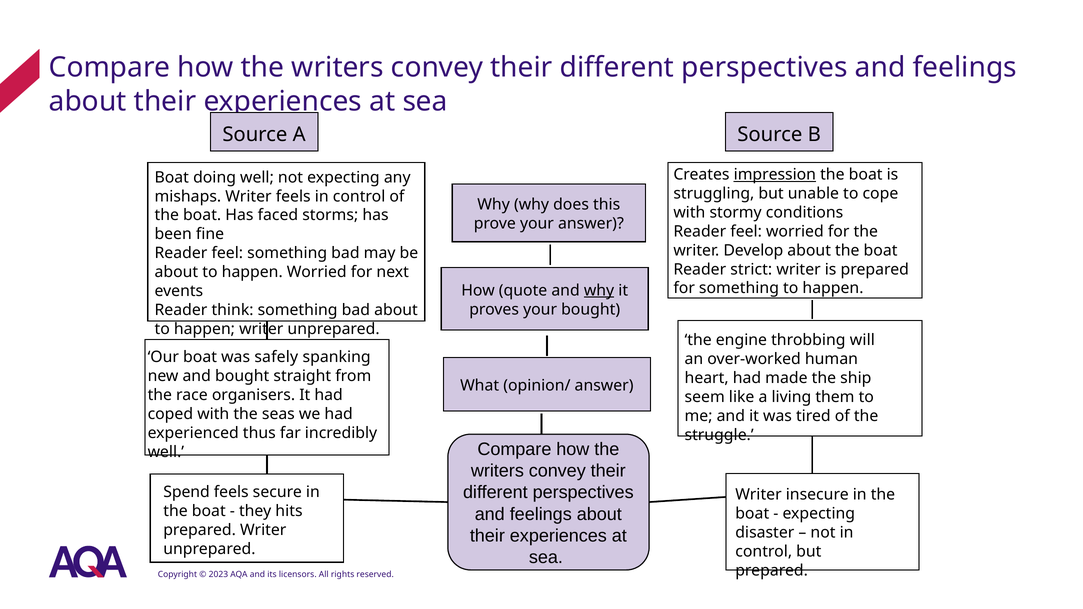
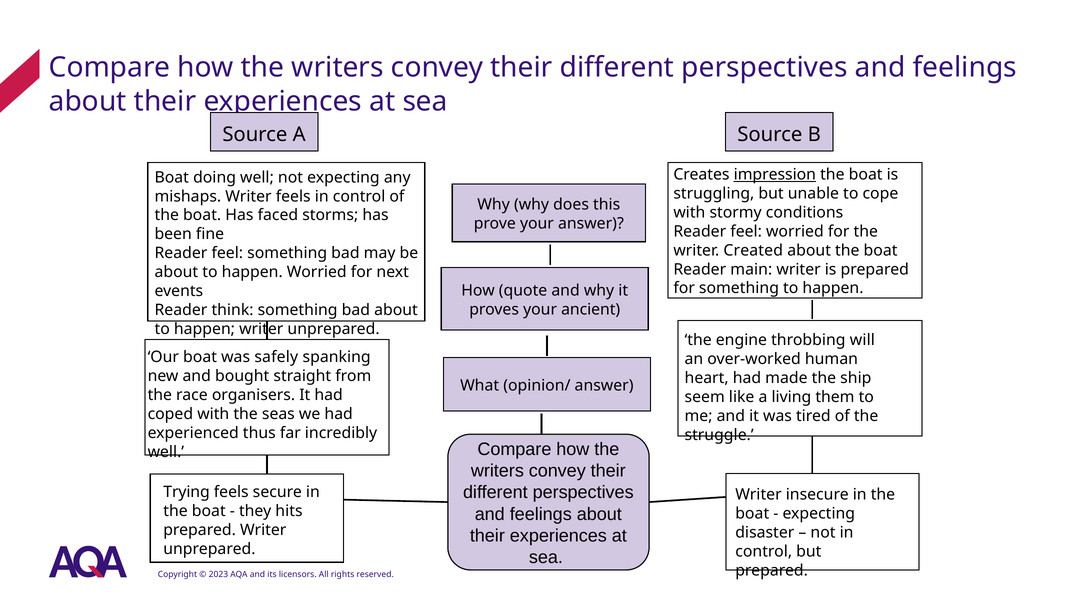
Develop: Develop -> Created (753, 250)
strict: strict -> main (751, 269)
why underline: present -> none (599, 290)
your bought: bought -> ancient (591, 309)
Spend: Spend -> Trying (187, 492)
